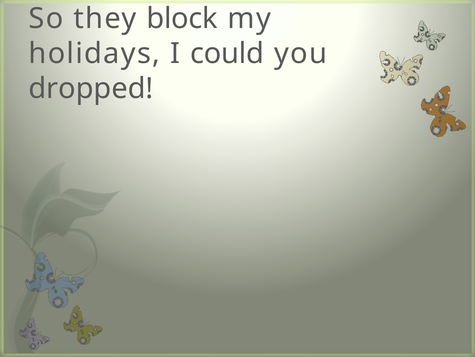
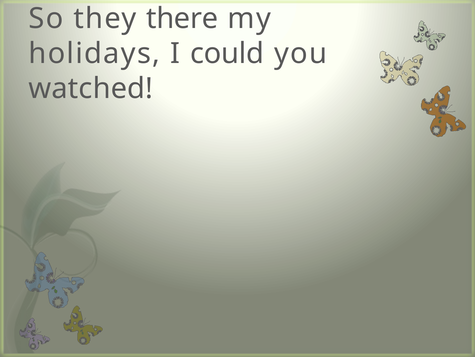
block: block -> there (182, 19)
dropped: dropped -> watched (91, 88)
